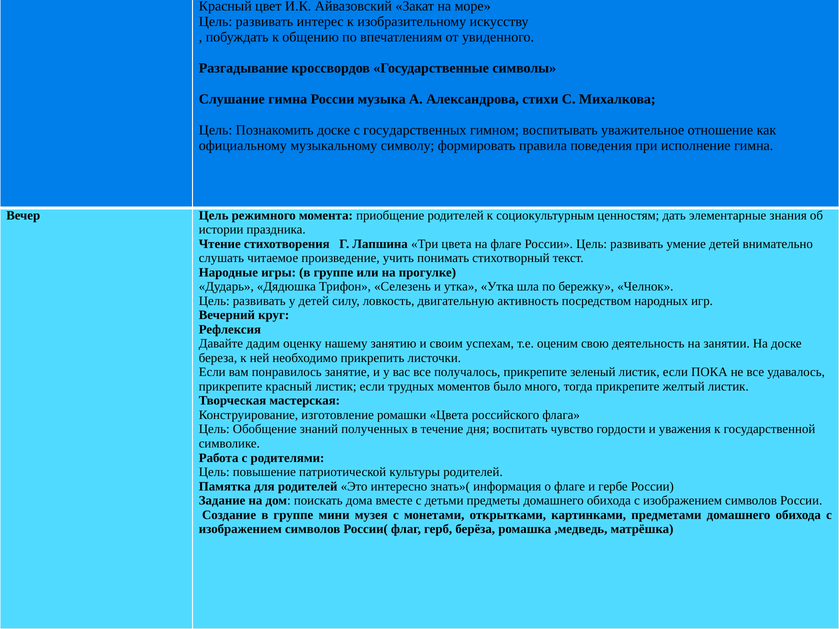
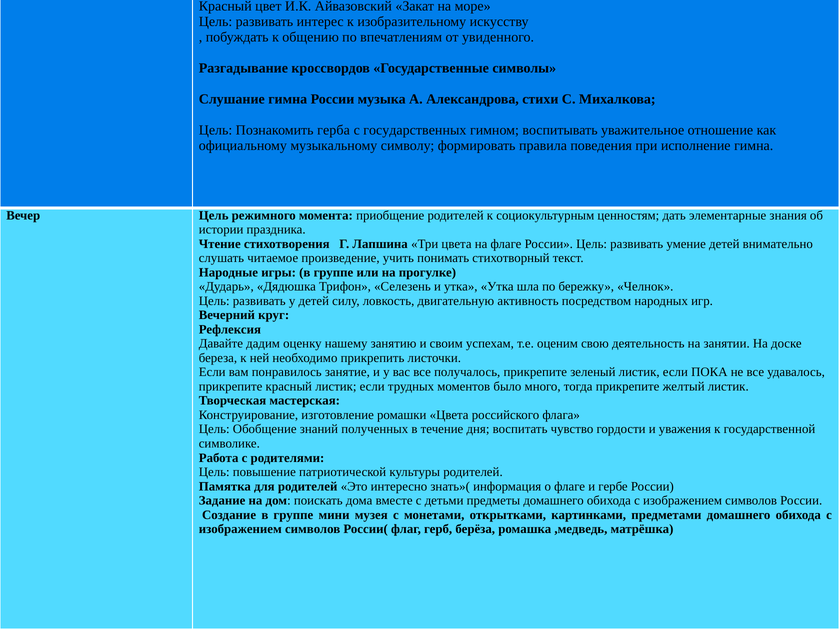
Познакомить доске: доске -> герба (334, 130)
